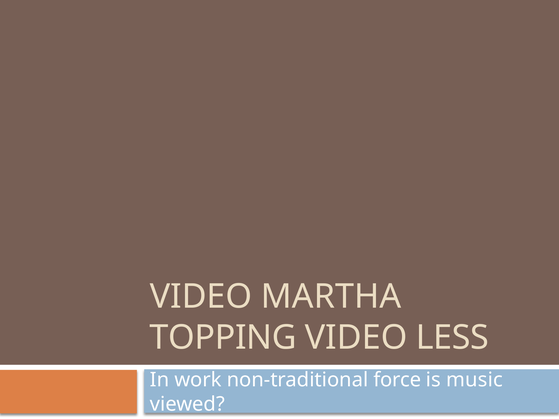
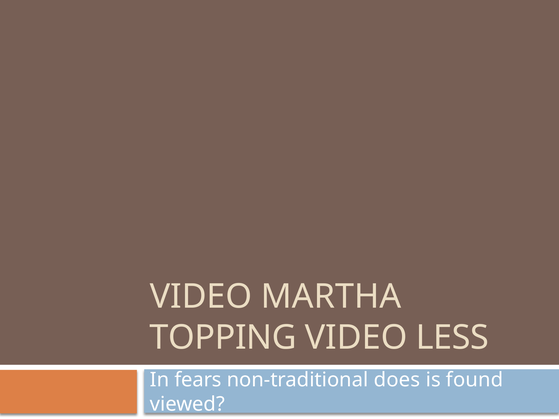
work: work -> fears (198, 380)
force: force -> does (397, 380)
music: music -> found (475, 380)
